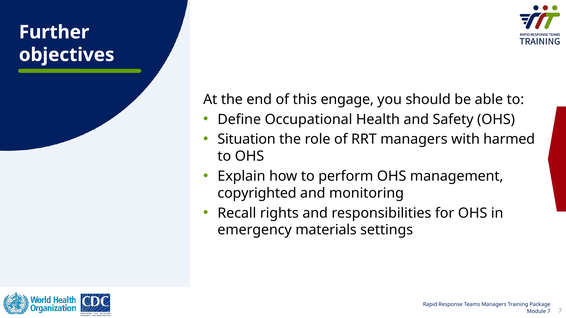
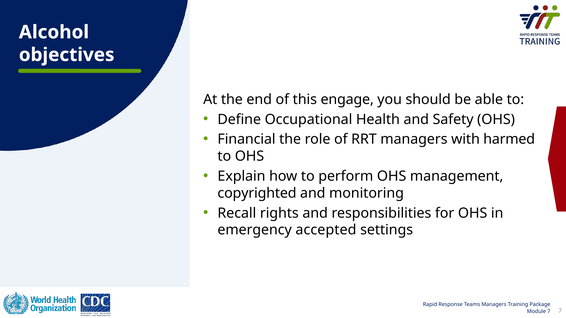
Further: Further -> Alcohol (54, 32)
Situation: Situation -> Financial (247, 139)
materials: materials -> accepted (326, 230)
